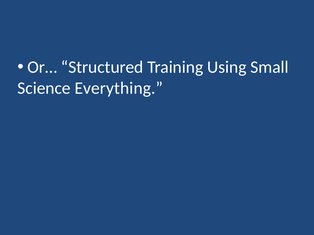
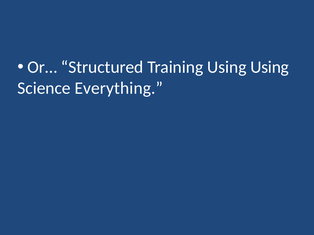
Using Small: Small -> Using (270, 67)
